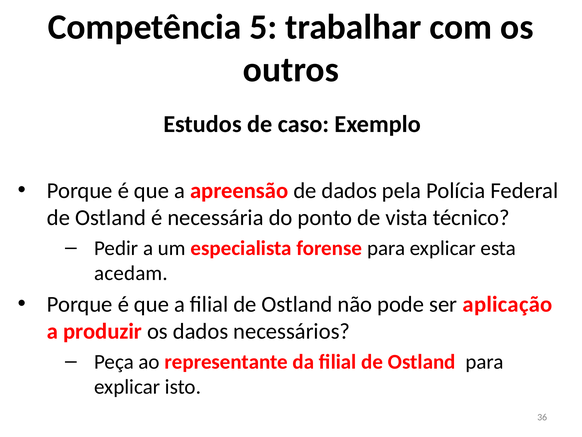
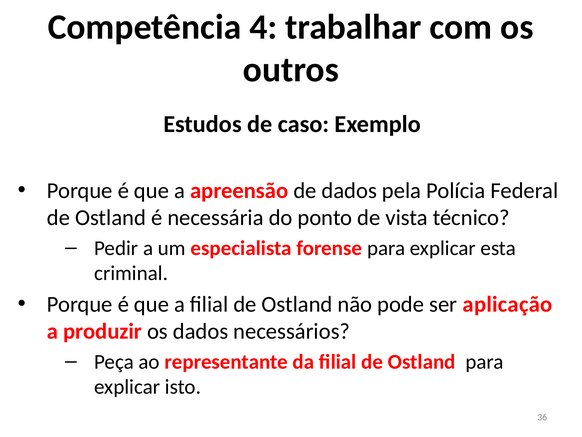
5: 5 -> 4 (263, 27)
acedam: acedam -> criminal (131, 273)
